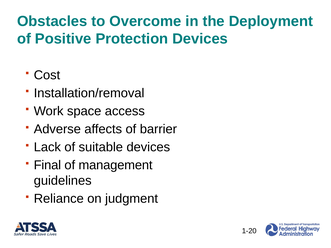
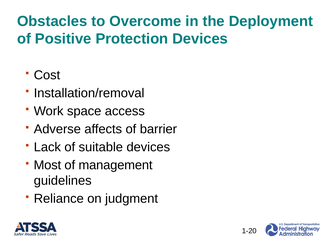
Final: Final -> Most (47, 165)
